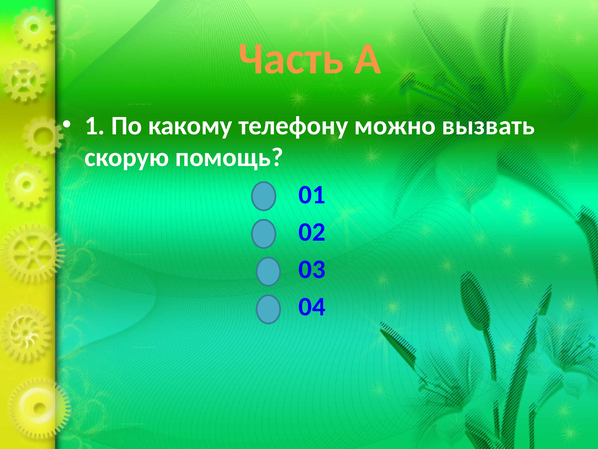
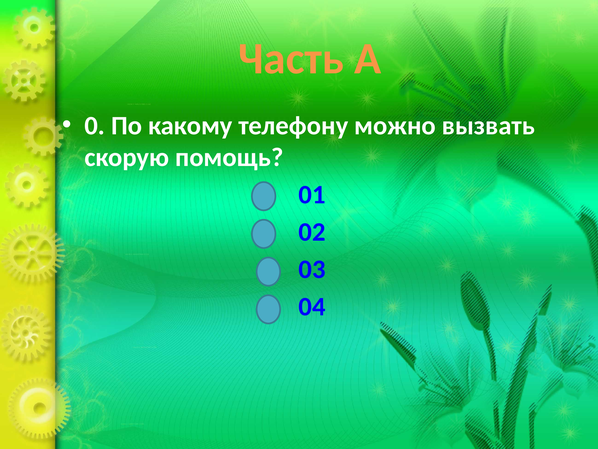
1: 1 -> 0 (95, 125)
